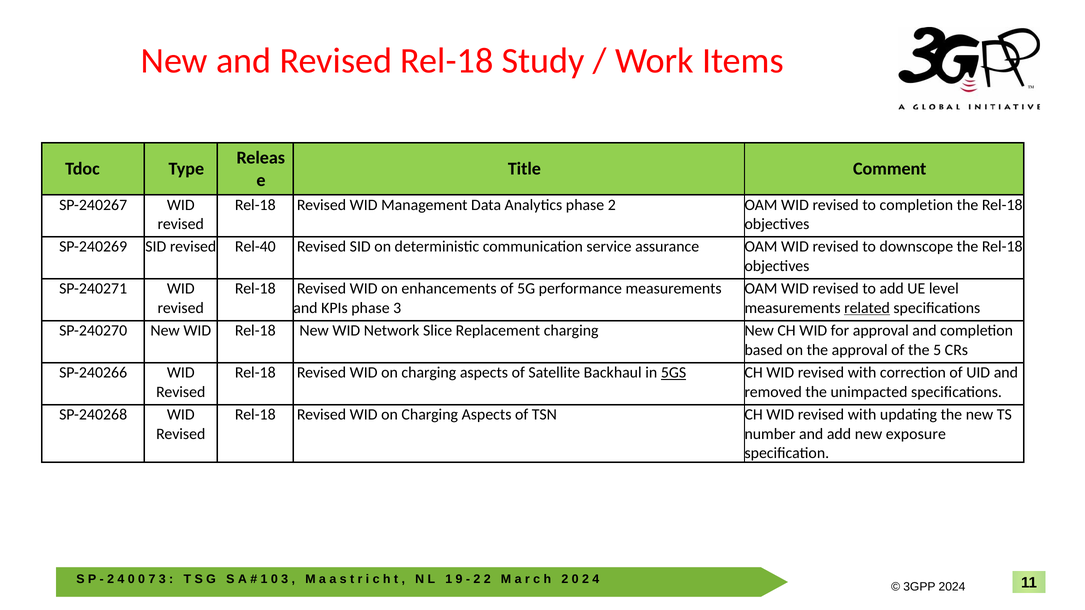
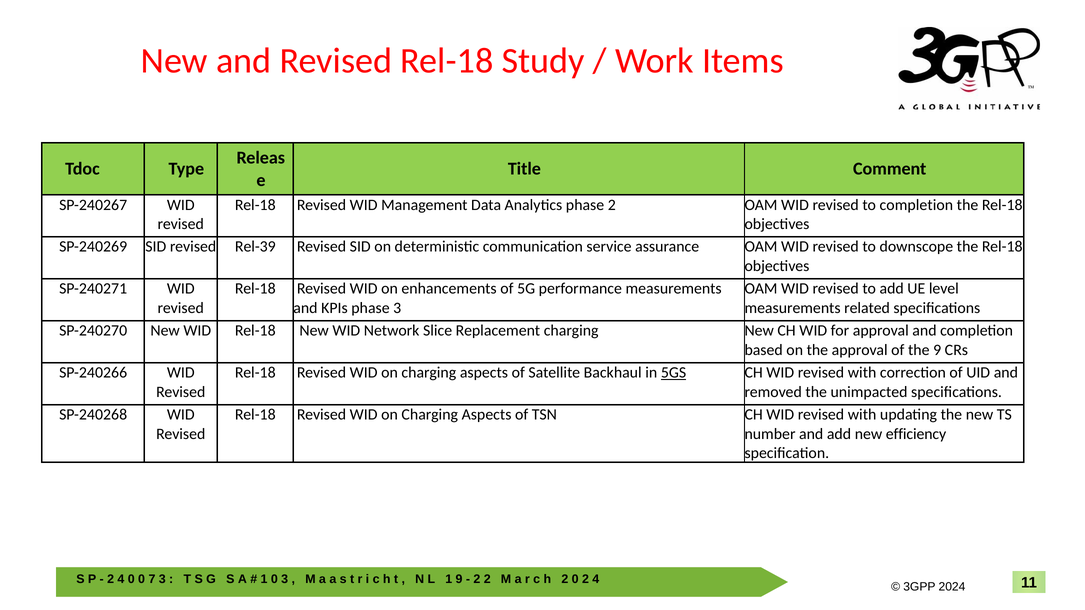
Rel-40: Rel-40 -> Rel-39 (255, 247)
related underline: present -> none (867, 308)
the 5: 5 -> 9 (937, 350)
exposure: exposure -> efficiency (916, 434)
